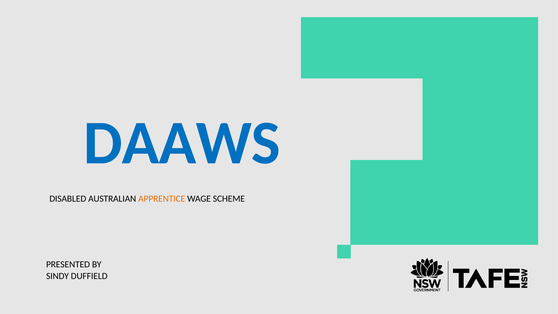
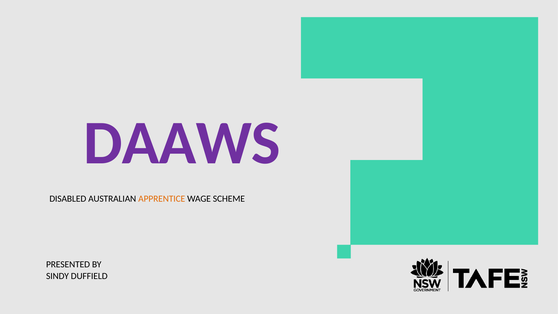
DAAWS colour: blue -> purple (182, 143)
